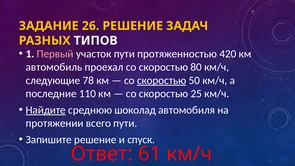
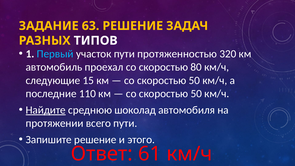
26: 26 -> 63 (91, 26)
Первый colour: pink -> light blue (55, 54)
420: 420 -> 320 (228, 54)
78: 78 -> 15 (88, 80)
скоростью underline: present -> none (162, 80)
25: 25 -> 50 (196, 94)
спуск: спуск -> этого (141, 140)
